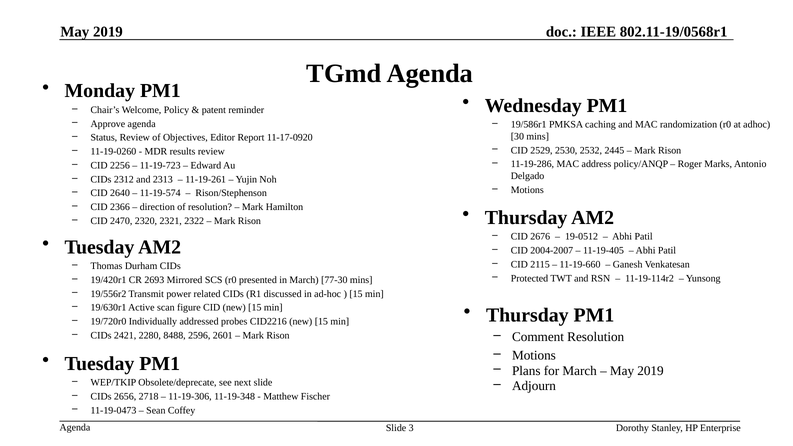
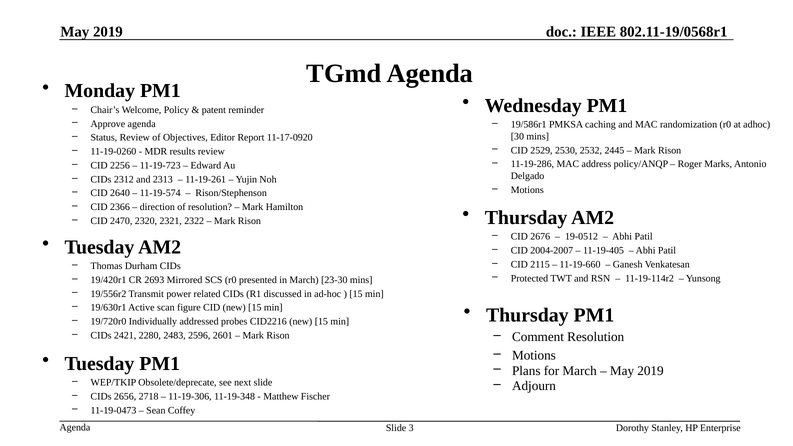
77-30: 77-30 -> 23-30 (334, 280)
8488: 8488 -> 2483 (175, 335)
